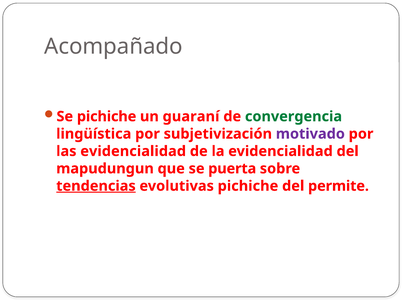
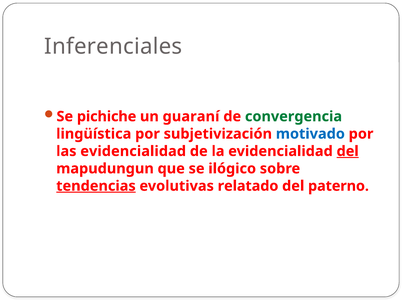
Acompañado: Acompañado -> Inferenciales (113, 46)
motivado colour: purple -> blue (310, 134)
del underline: none -> present (348, 151)
puerta: puerta -> ilógico (232, 169)
evolutivas pichiche: pichiche -> relatado (248, 186)
permite: permite -> paterno (338, 186)
